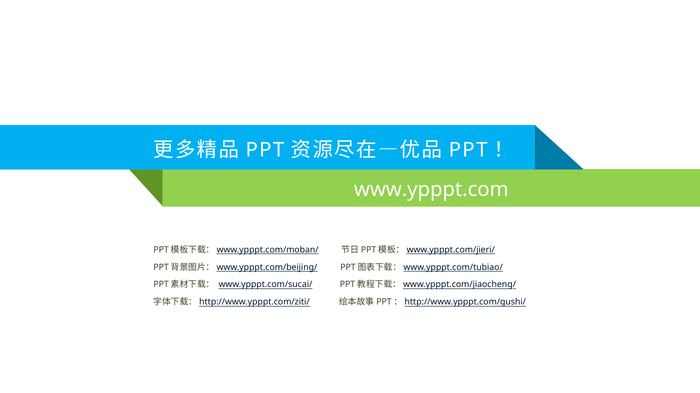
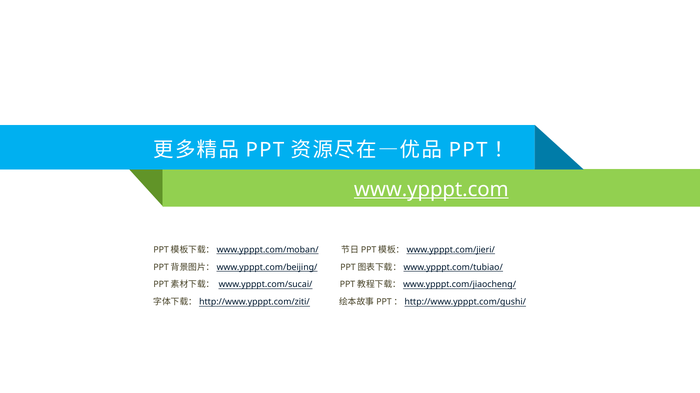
www.ypppt.com underline: none -> present (431, 190)
